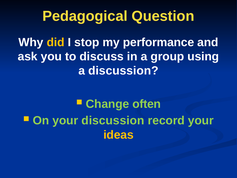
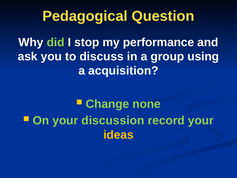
did colour: yellow -> light green (56, 42)
a discussion: discussion -> acquisition (123, 71)
often: often -> none (147, 104)
